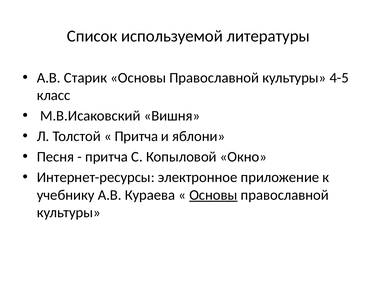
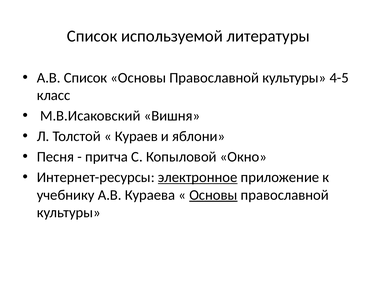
А.В Старик: Старик -> Список (86, 78)
Притча: Притча -> Кураев (136, 136)
электронное underline: none -> present (198, 177)
